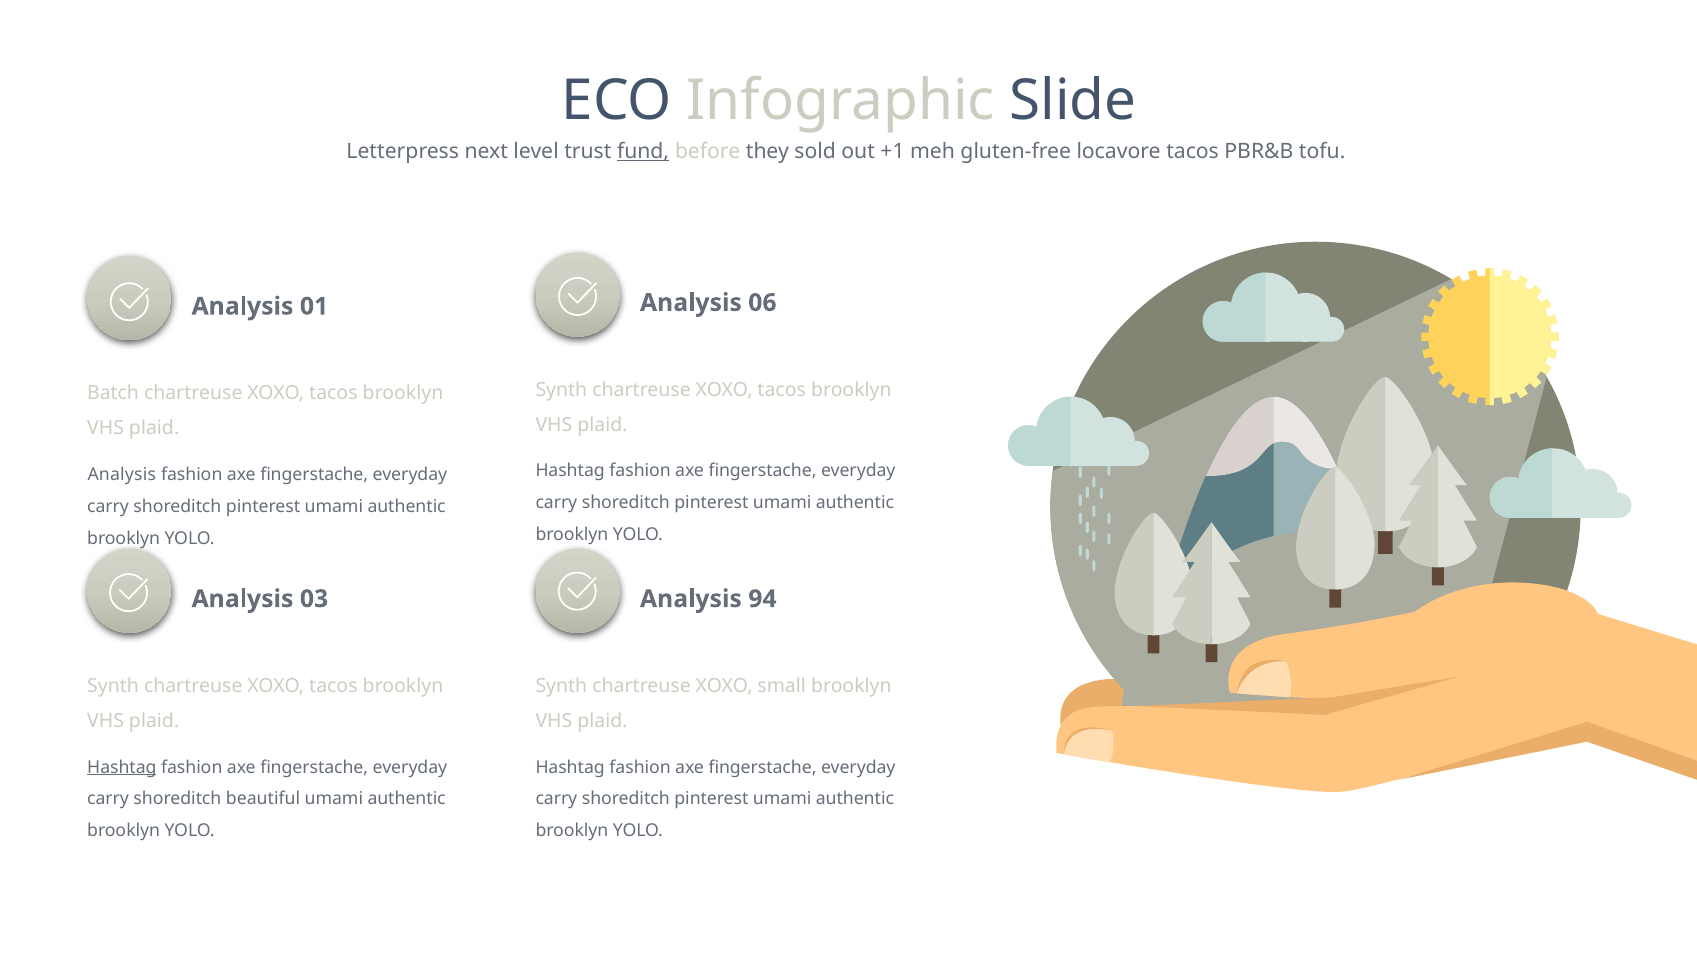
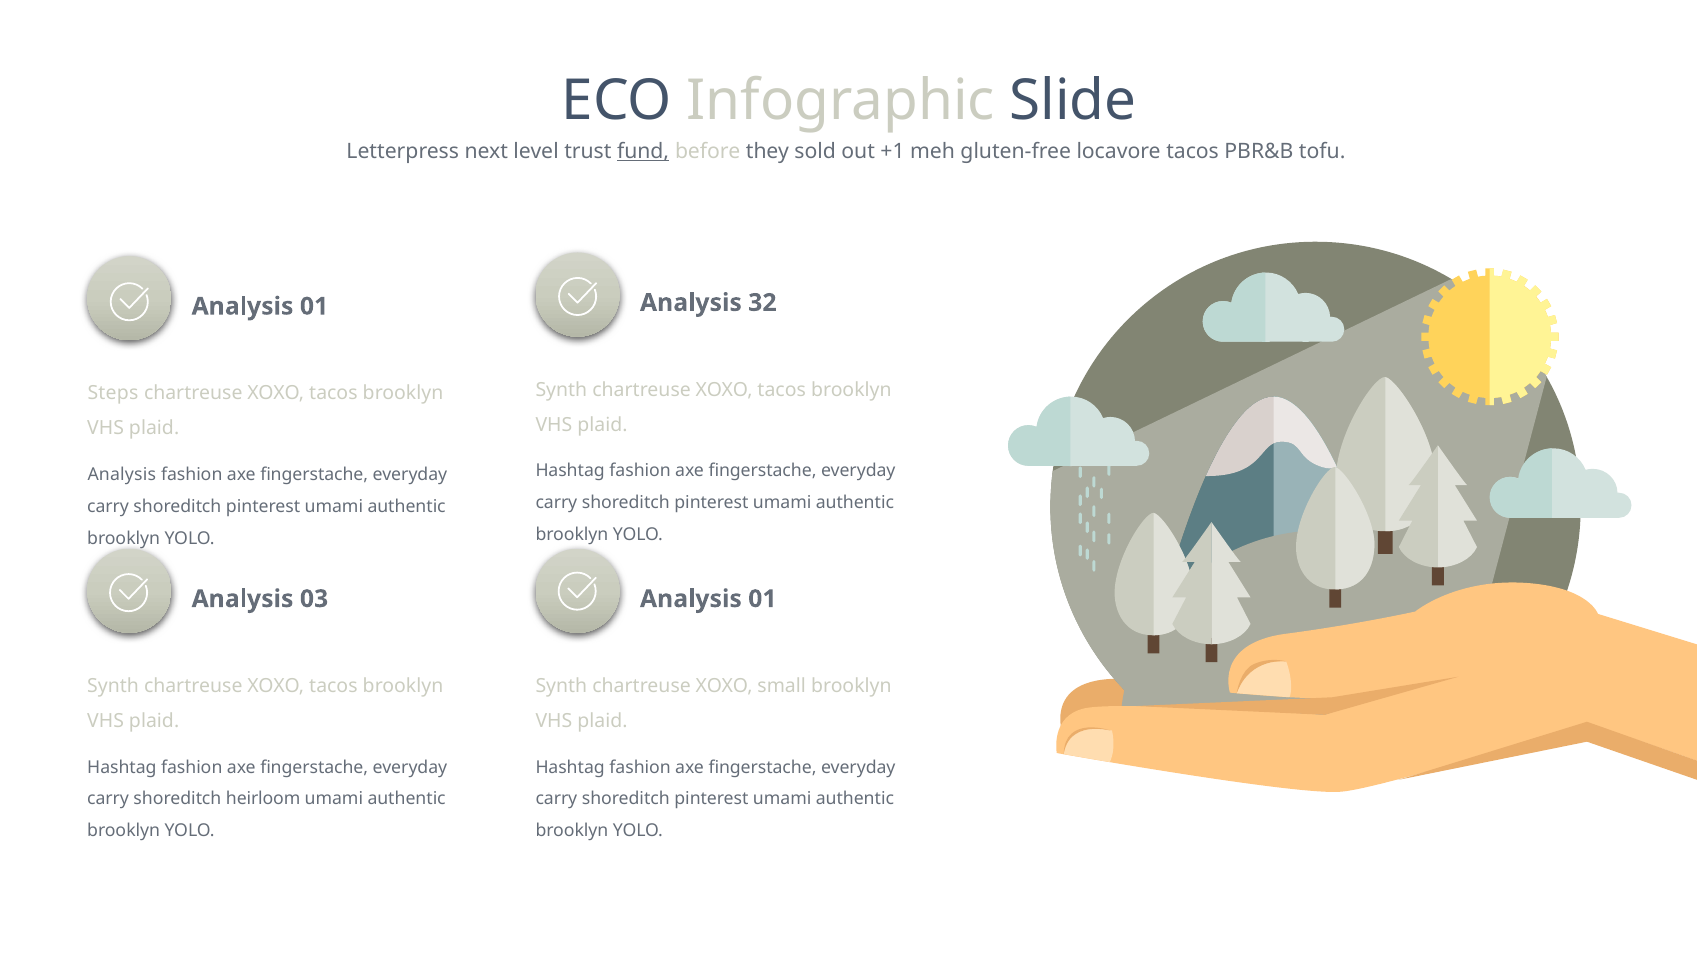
06: 06 -> 32 (762, 303)
Batch: Batch -> Steps (113, 393)
94: 94 -> 01 (762, 599)
Hashtag underline: present -> none (122, 767)
beautiful: beautiful -> heirloom (263, 799)
